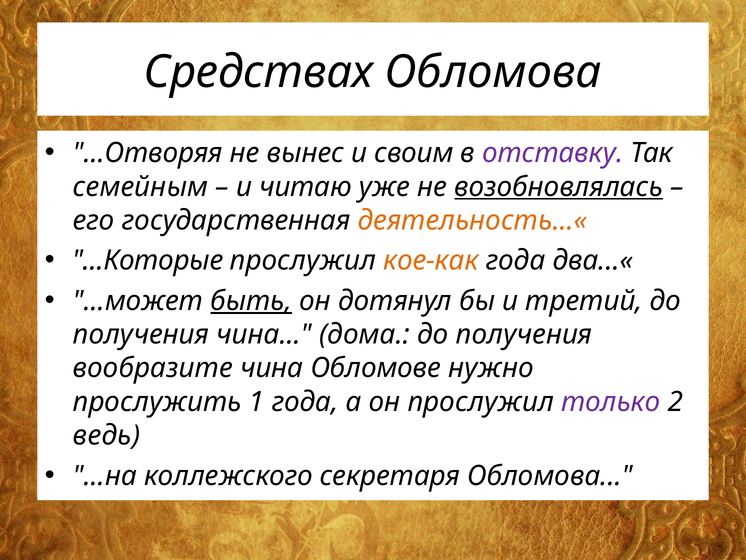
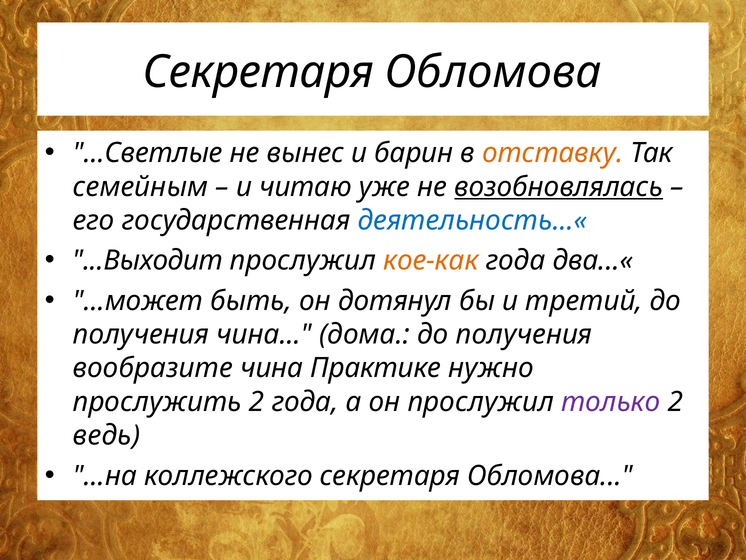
Средствах: Средствах -> Секретаря (259, 72)
...Отворяя: ...Отворяя -> ...Светлые (148, 153)
своим: своим -> барин (414, 153)
отставку colour: purple -> orange (553, 153)
деятельность...« colour: orange -> blue (473, 220)
...Которые: ...Которые -> ...Выходит (148, 260)
быть underline: present -> none (251, 301)
Обломове: Обломове -> Практике (376, 368)
прослужить 1: 1 -> 2 (257, 402)
